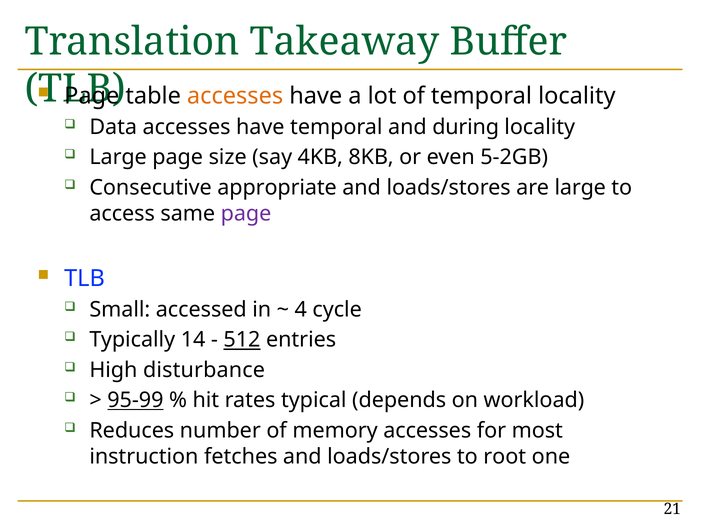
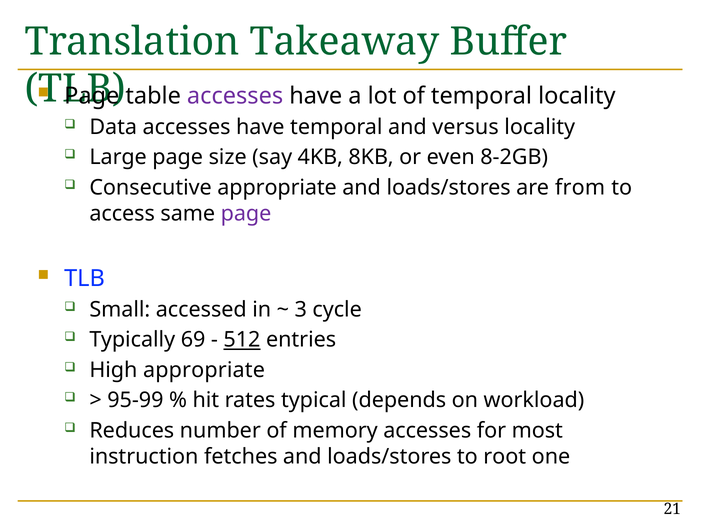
accesses colour: orange -> purple (235, 96)
during: during -> versus (466, 127)
5-2GB: 5-2GB -> 8-2GB (514, 157)
are large: large -> from (580, 187)
4: 4 -> 3 (301, 309)
14: 14 -> 69 (193, 340)
High disturbance: disturbance -> appropriate (204, 370)
95-99 underline: present -> none (135, 400)
